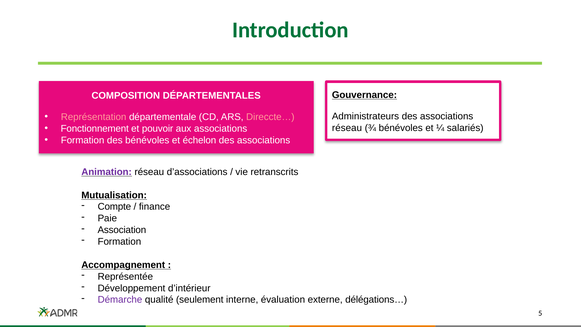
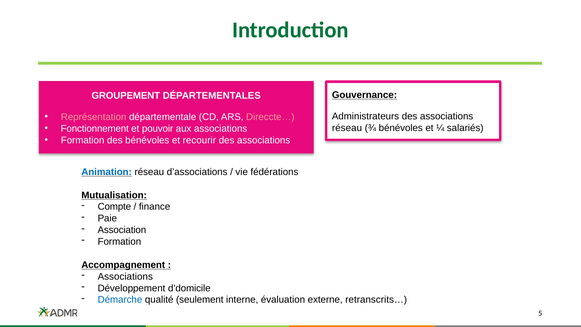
COMPOSITION: COMPOSITION -> GROUPEMENT (126, 96)
échelon: échelon -> recourir (199, 140)
Animation colour: purple -> blue (107, 172)
retranscrits: retranscrits -> fédérations (274, 172)
Représentée: Représentée -> Associations (125, 276)
d’intérieur: d’intérieur -> d’domicile (189, 288)
Démarche colour: purple -> blue (120, 300)
délégations…: délégations… -> retranscrits… (376, 300)
